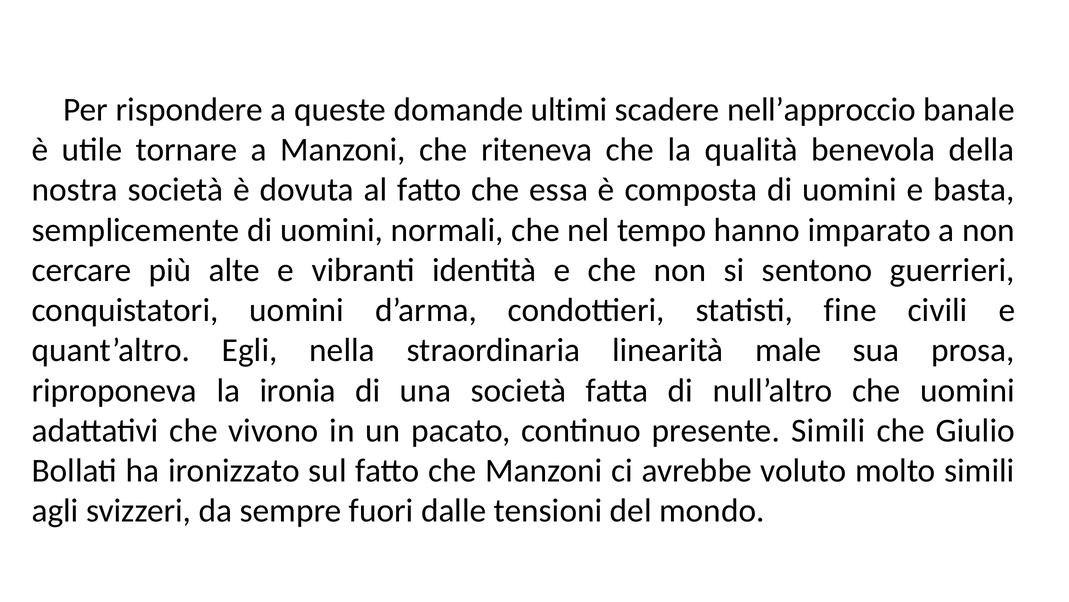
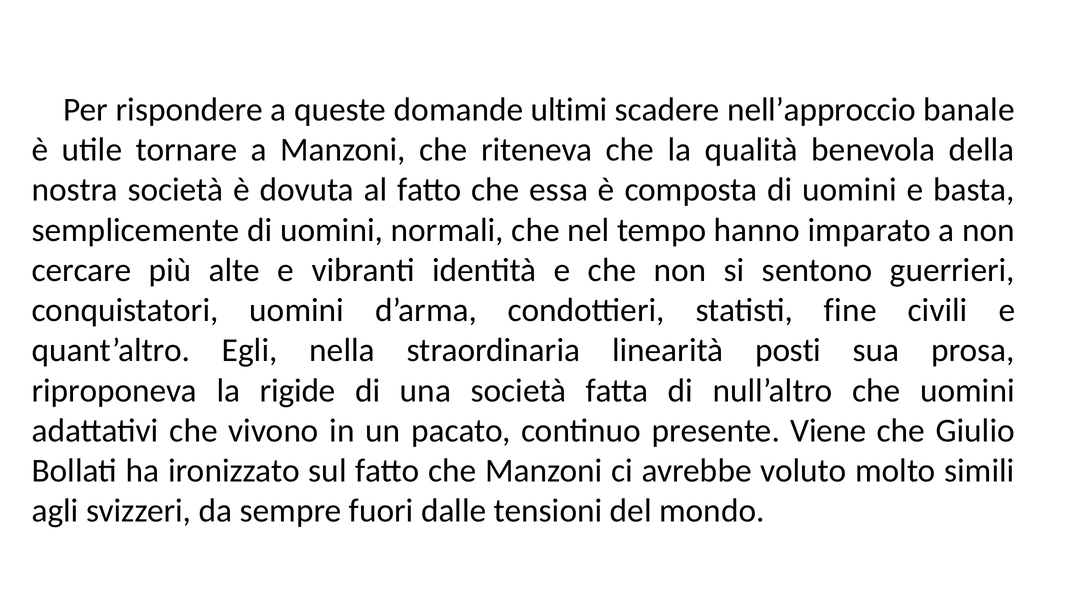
male: male -> posti (788, 350)
ironia: ironia -> rigide (298, 390)
presente Simili: Simili -> Viene (828, 430)
